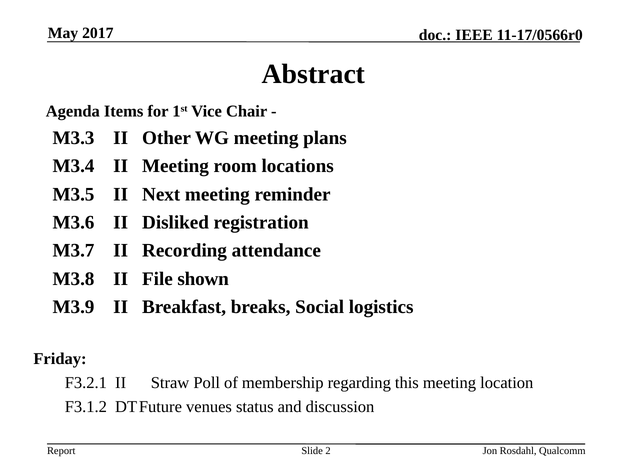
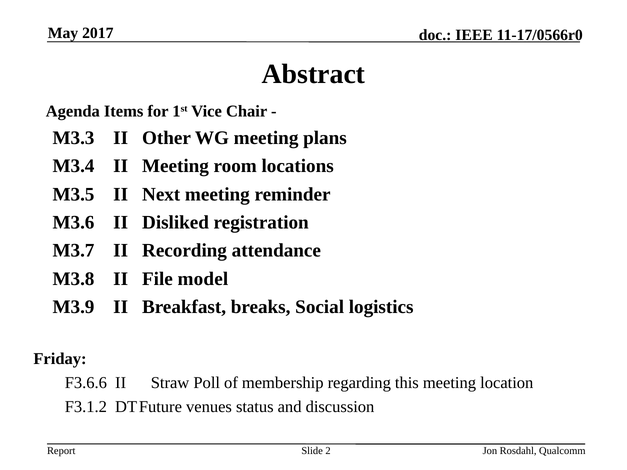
shown: shown -> model (203, 279)
F3.2.1: F3.2.1 -> F3.6.6 (86, 383)
